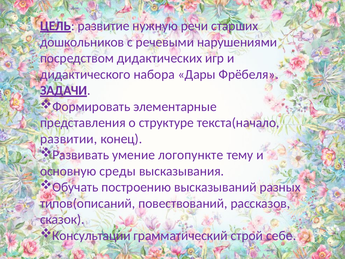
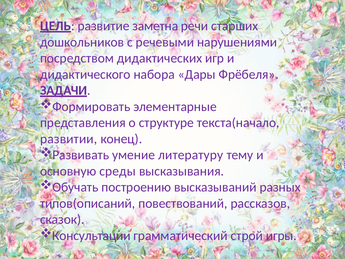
нужную: нужную -> заметна (155, 26)
логопункте: логопункте -> литературу (191, 155)
себе: себе -> игры (281, 235)
